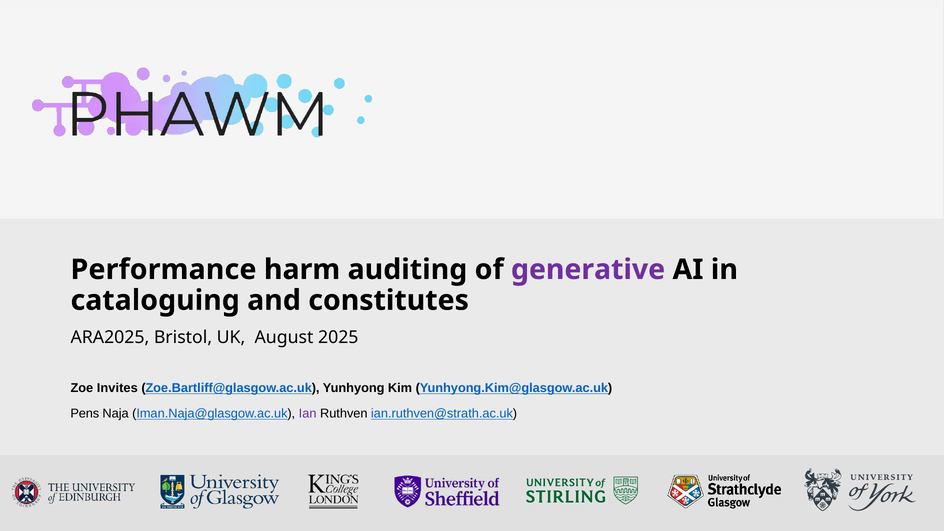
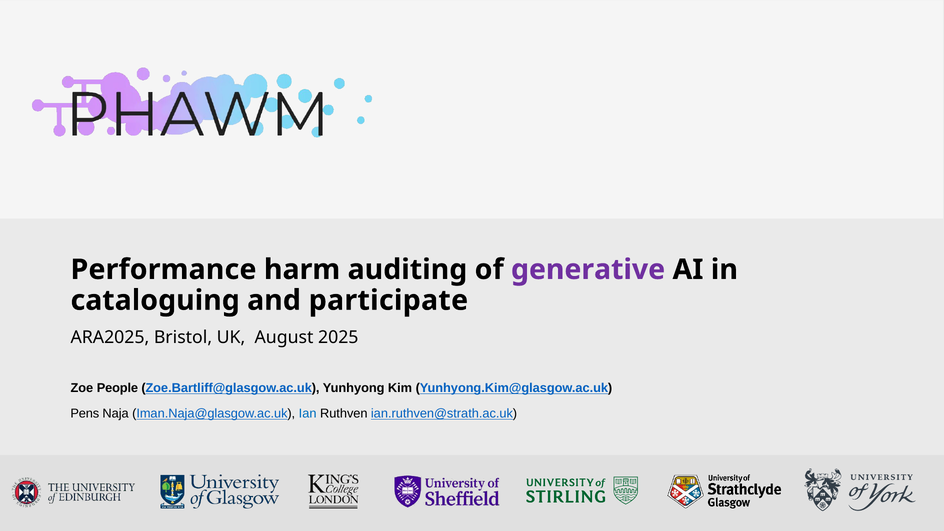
constitutes: constitutes -> participate (388, 300)
Invites: Invites -> People (117, 388)
Ian colour: purple -> blue (308, 414)
